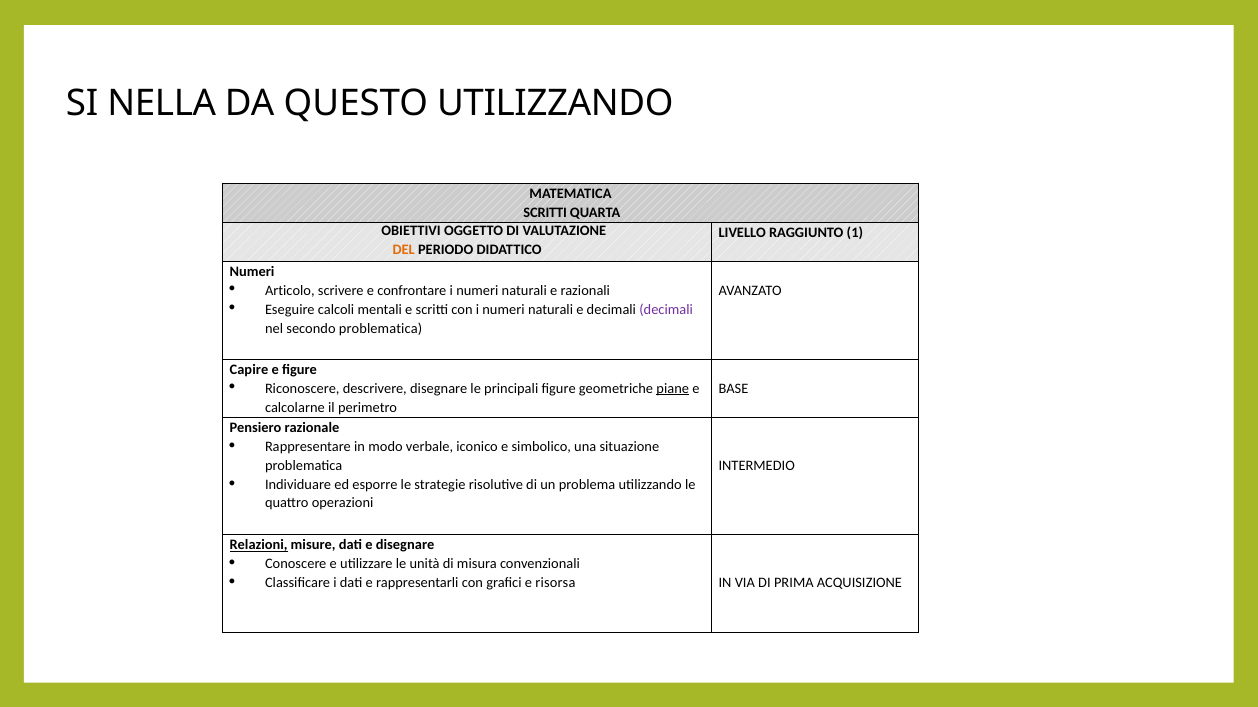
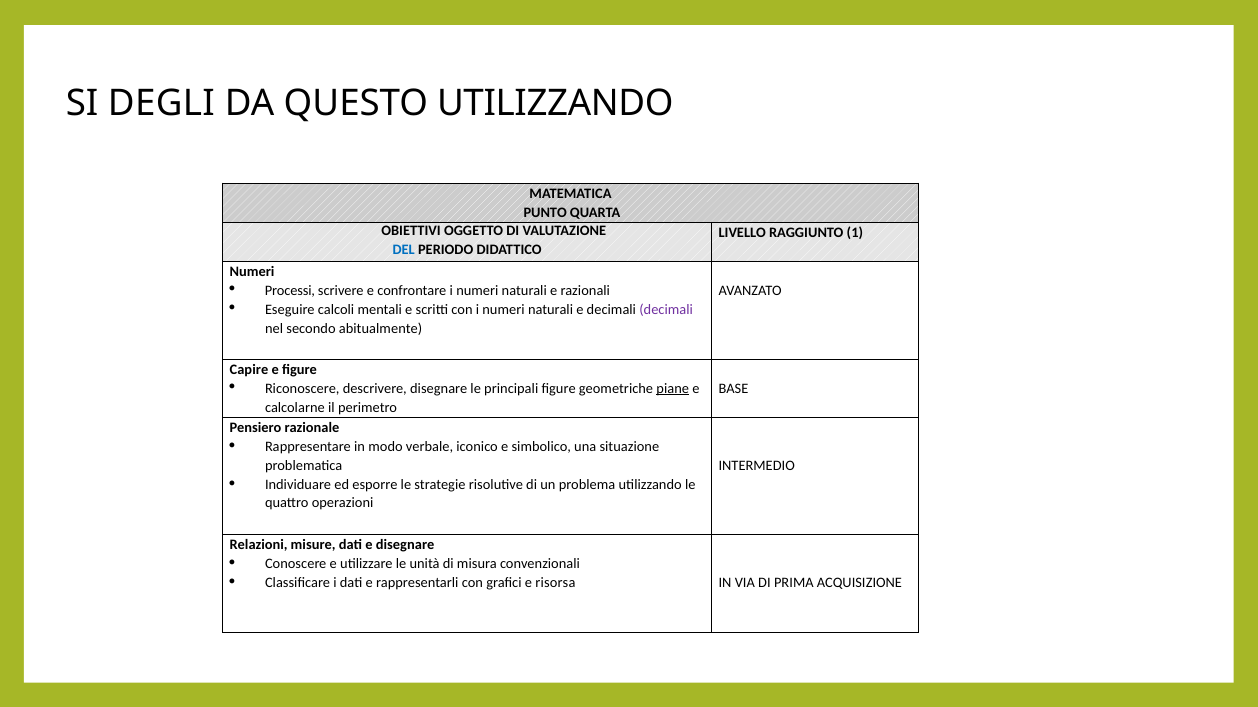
NELLA: NELLA -> DEGLI (161, 103)
SCRITTI: SCRITTI -> PUNTO (545, 213)
DEL colour: orange -> blue (404, 250)
Articolo: Articolo -> Processi (290, 291)
secondo problematica: problematica -> abitualmente (381, 329)
Relazioni underline: present -> none (259, 546)
